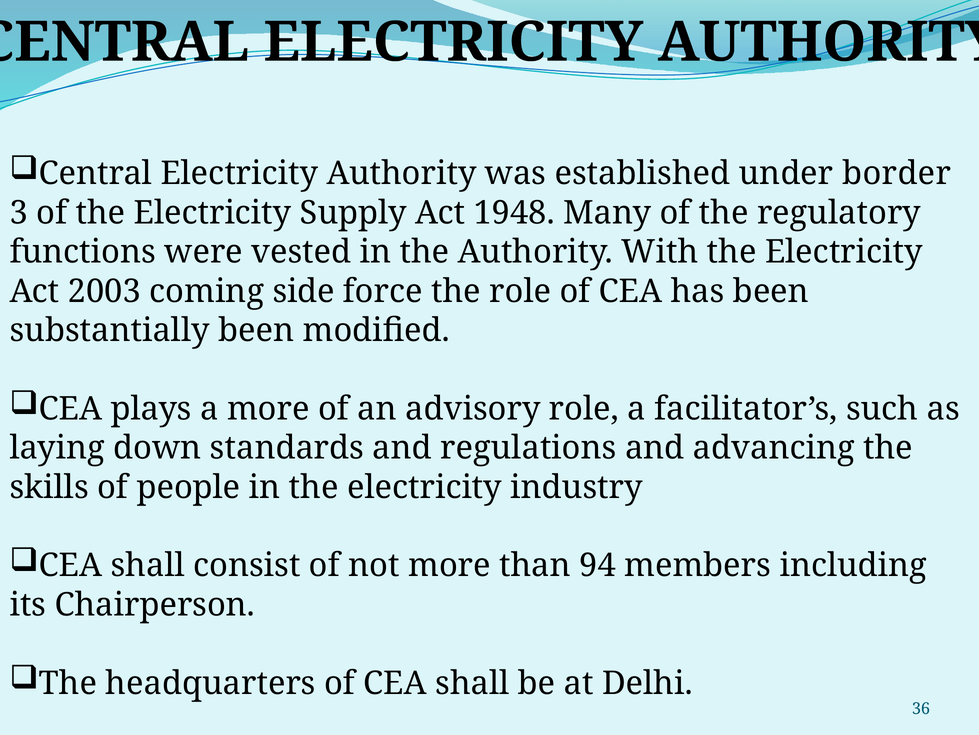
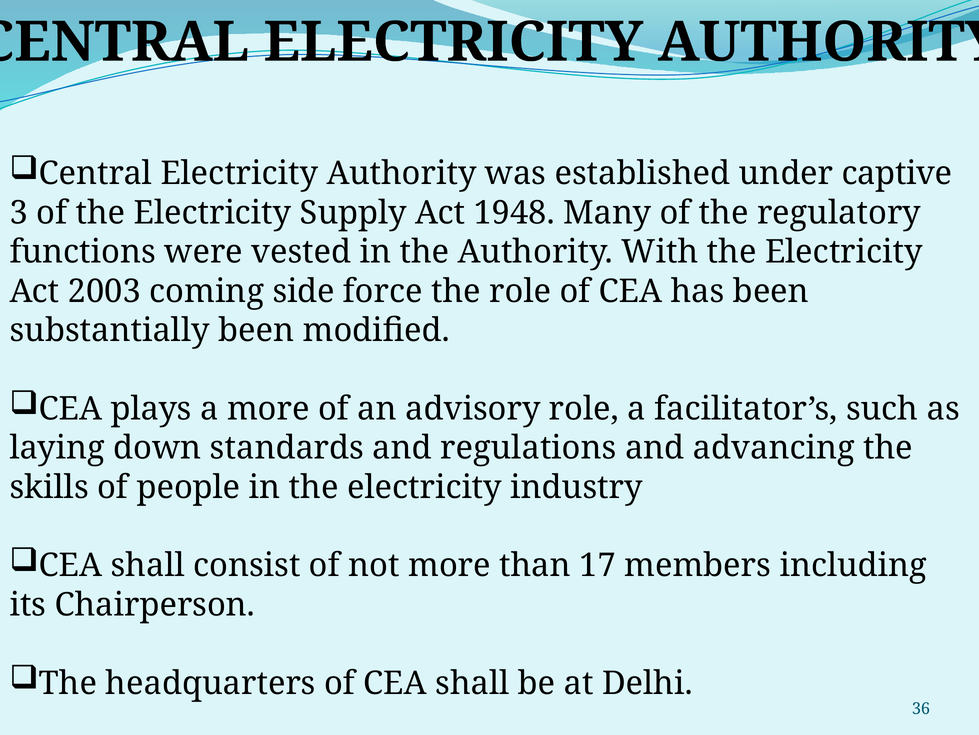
border: border -> captive (897, 174)
94: 94 -> 17 (598, 565)
